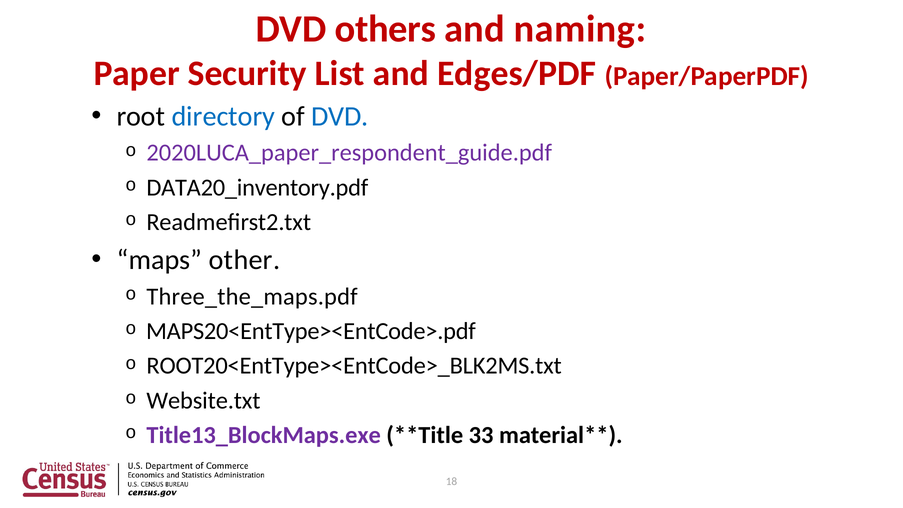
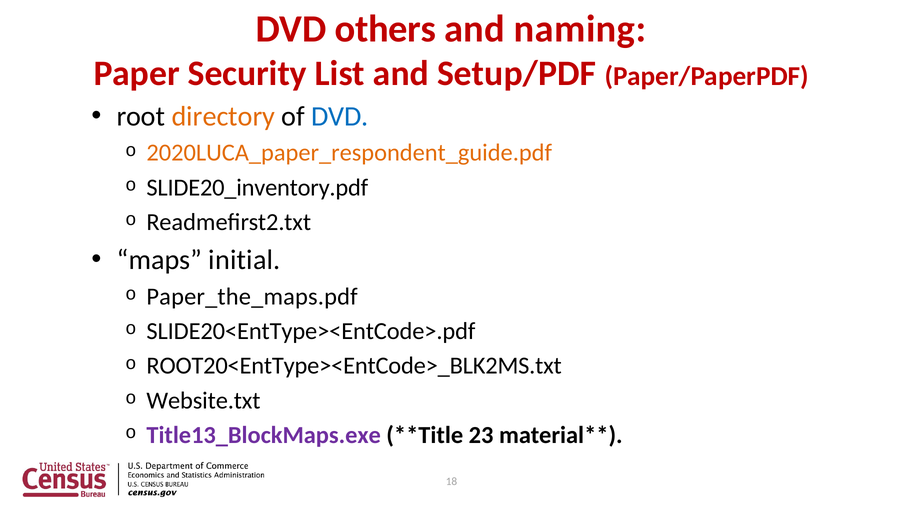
Edges/PDF: Edges/PDF -> Setup/PDF (517, 74)
directory colour: blue -> orange (223, 116)
2020LUCA_paper_respondent_guide.pdf colour: purple -> orange (349, 153)
DATA20_inventory.pdf: DATA20_inventory.pdf -> SLIDE20_inventory.pdf (257, 187)
other: other -> initial (244, 260)
Three_the_maps.pdf: Three_the_maps.pdf -> Paper_the_maps.pdf (252, 297)
MAPS20<EntType><EntCode>.pdf: MAPS20<EntType><EntCode>.pdf -> SLIDE20<EntType><EntCode>.pdf (311, 331)
33: 33 -> 23 (481, 435)
